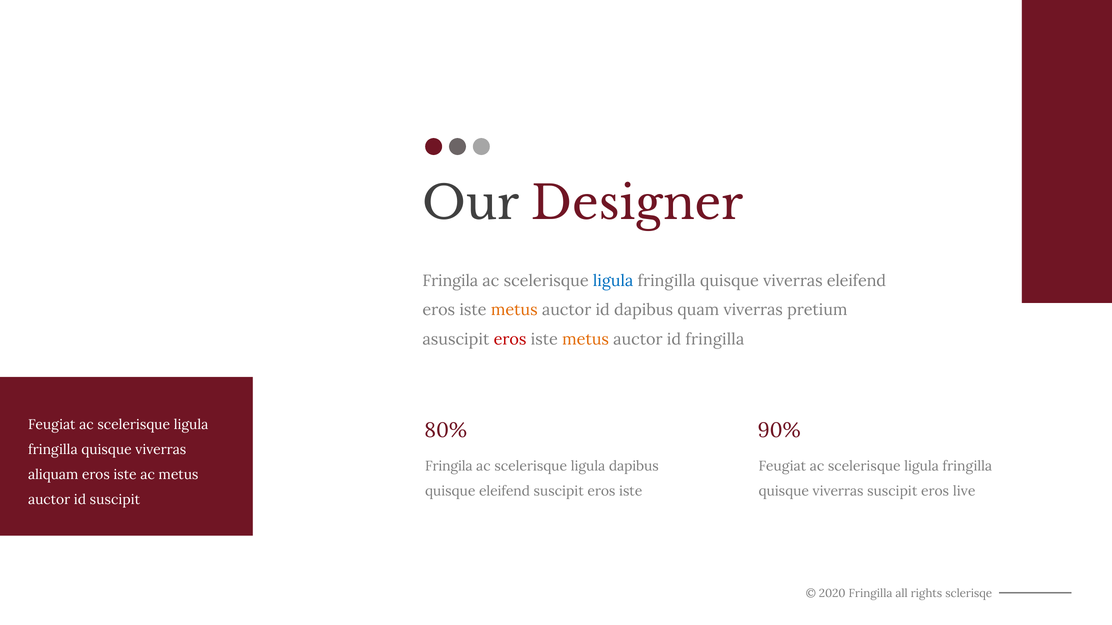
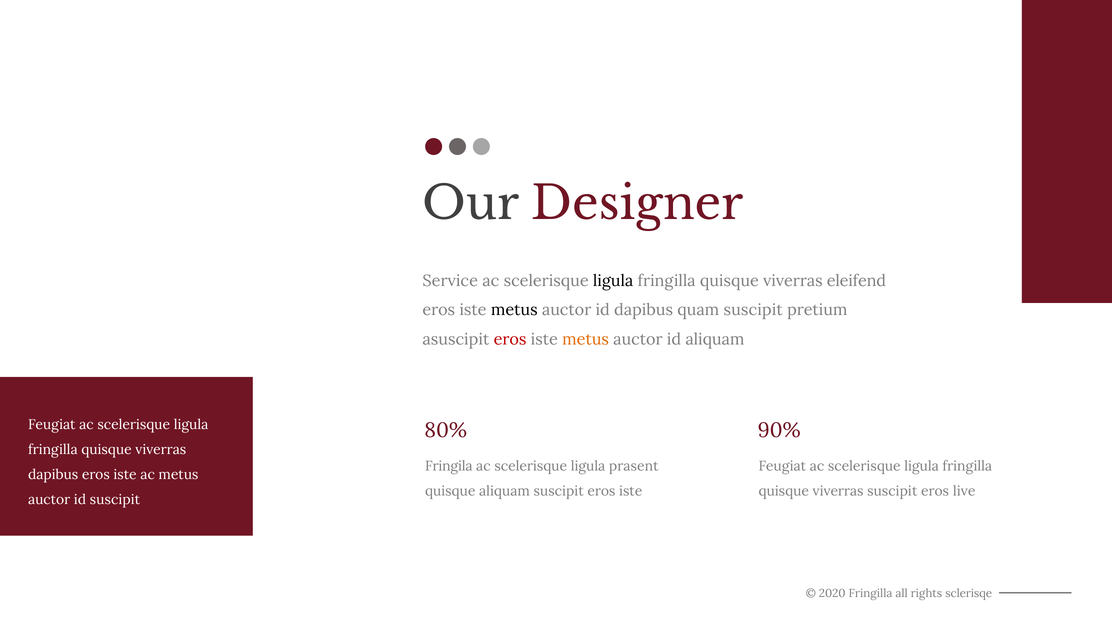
Fringila: Fringila -> Service (450, 281)
ligula colour: blue -> black (613, 281)
metus colour: orange -> black (514, 310)
quam viverras: viverras -> suscipit (753, 310)
id fringilla: fringilla -> aliquam (715, 339)
ligula dapibus: dapibus -> prasent (634, 466)
aliquam: aliquam -> dapibus (53, 475)
quisque eleifend: eleifend -> aliquam (504, 491)
